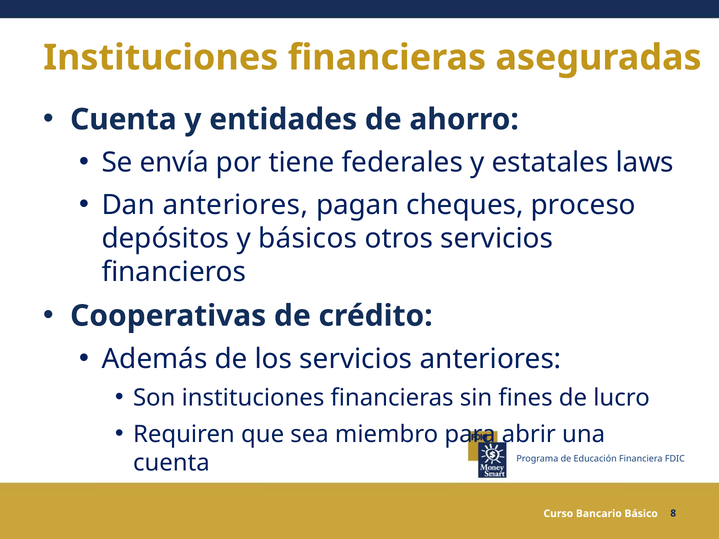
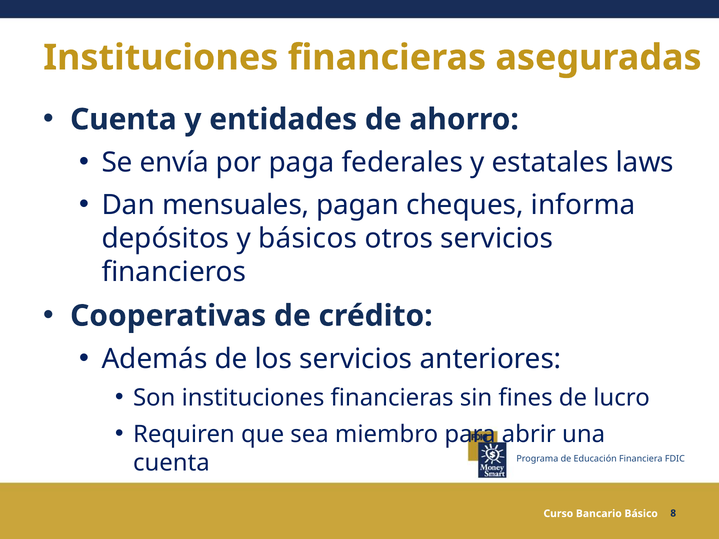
tiene: tiene -> paga (302, 163)
Dan anteriores: anteriores -> mensuales (236, 205)
proceso: proceso -> informa (583, 205)
